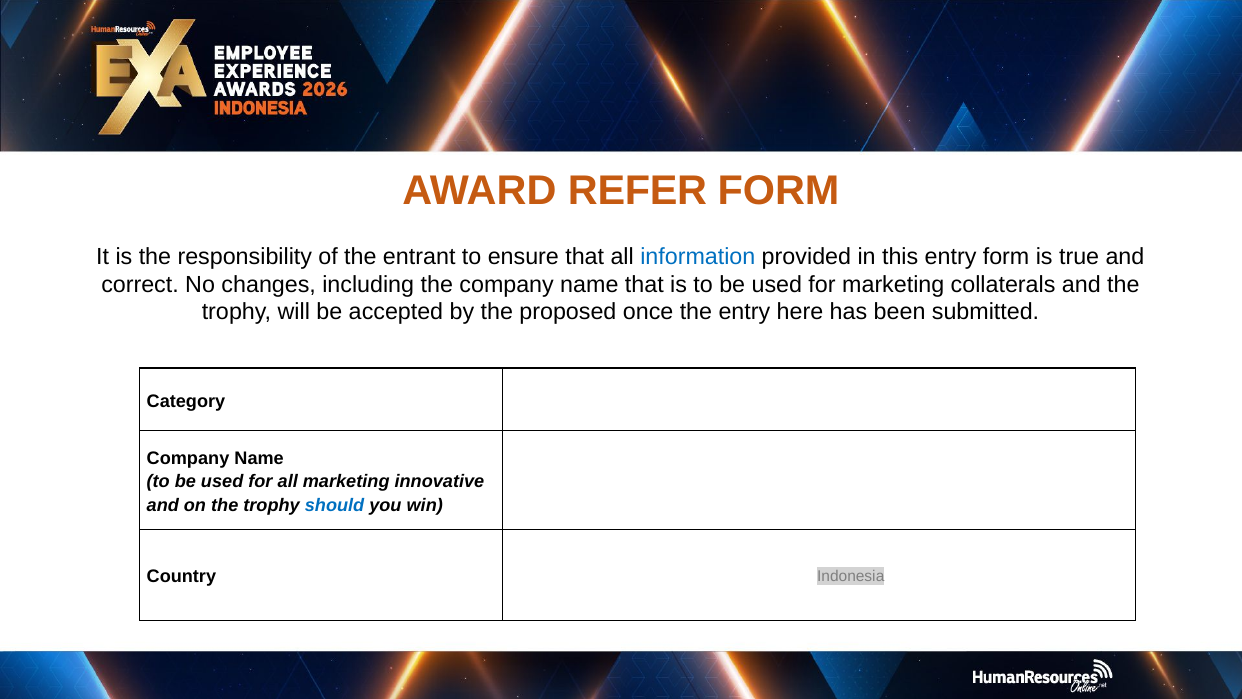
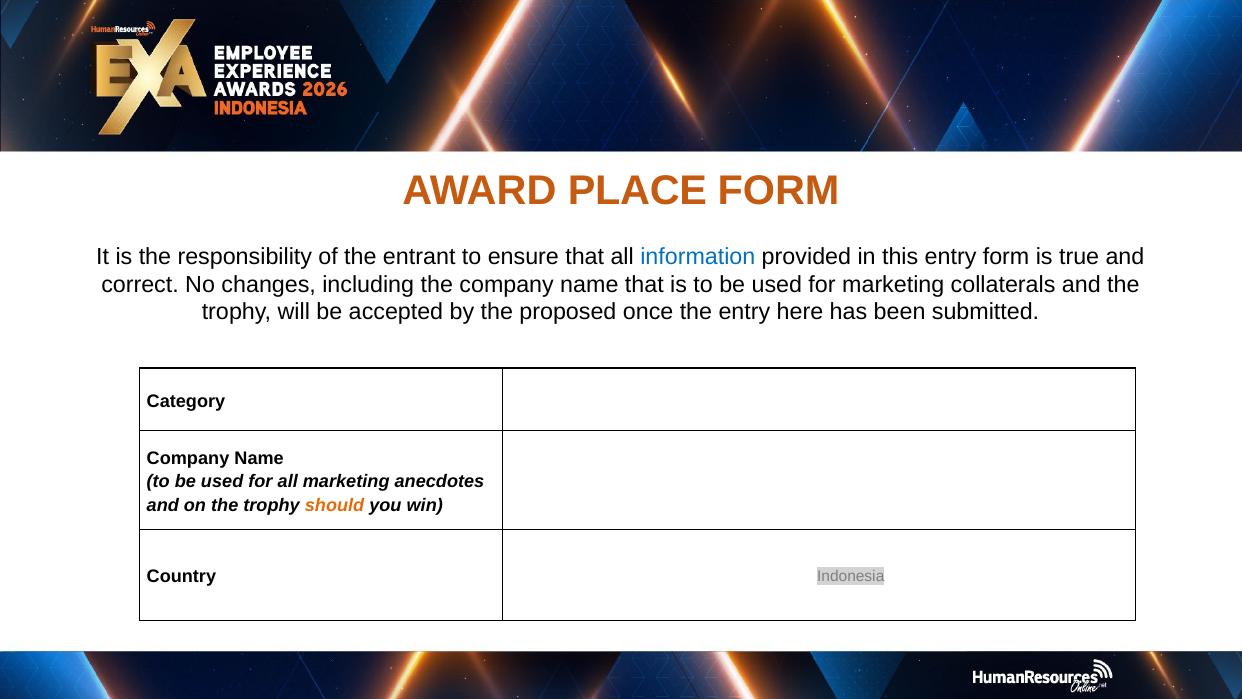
REFER: REFER -> PLACE (637, 191)
innovative: innovative -> anecdotes (439, 482)
should colour: blue -> orange (335, 505)
